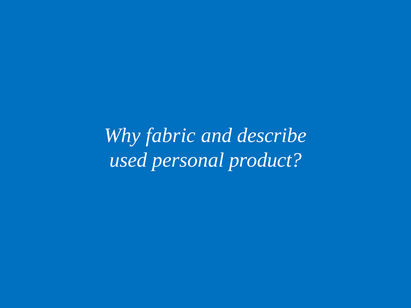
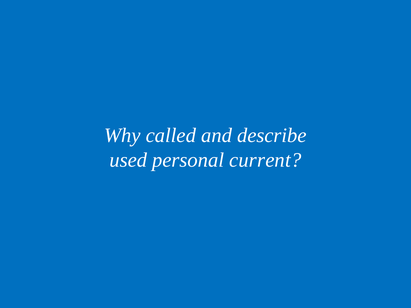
fabric: fabric -> called (171, 136)
product: product -> current (265, 160)
